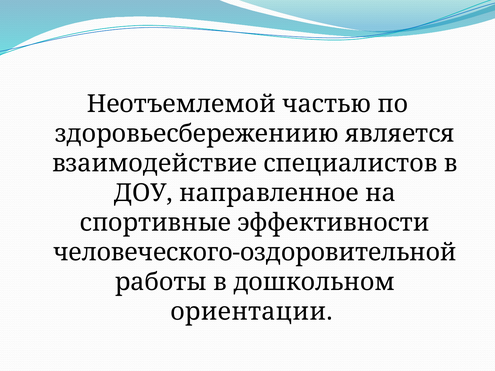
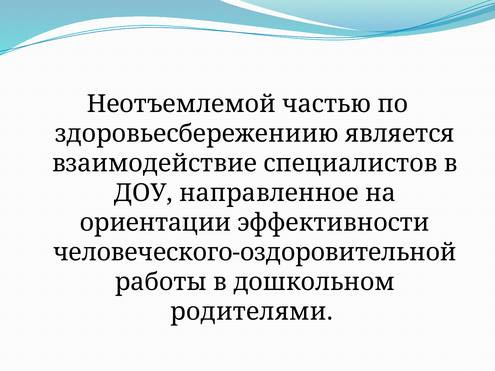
спортивные: спортивные -> ориентации (156, 223)
ориентации: ориентации -> родителями (252, 312)
